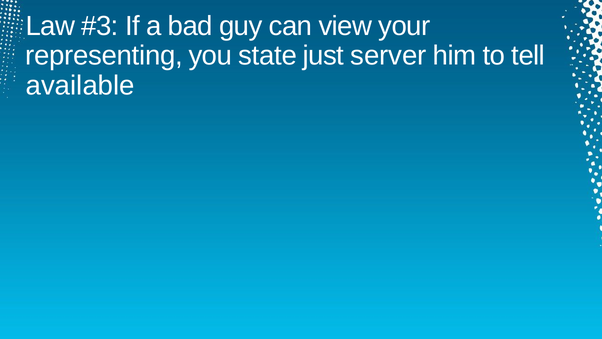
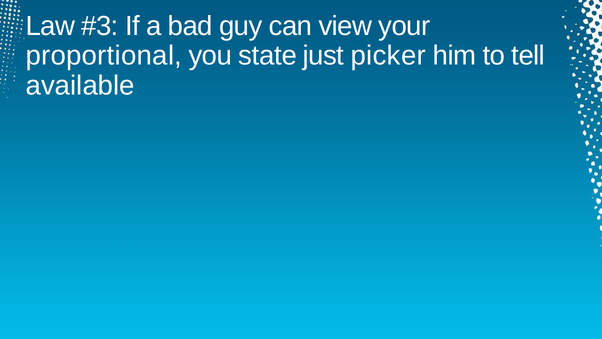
representing: representing -> proportional (104, 56)
server: server -> picker (388, 56)
